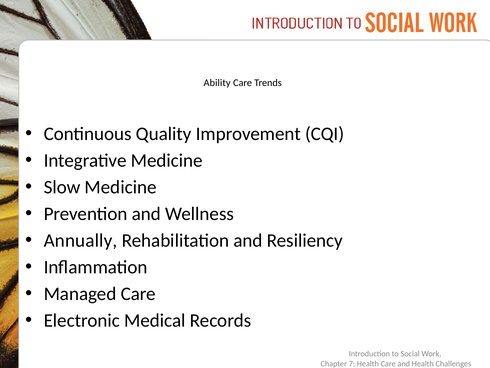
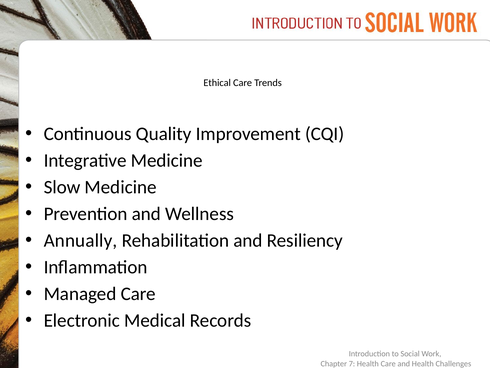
Ability: Ability -> Ethical (217, 83)
